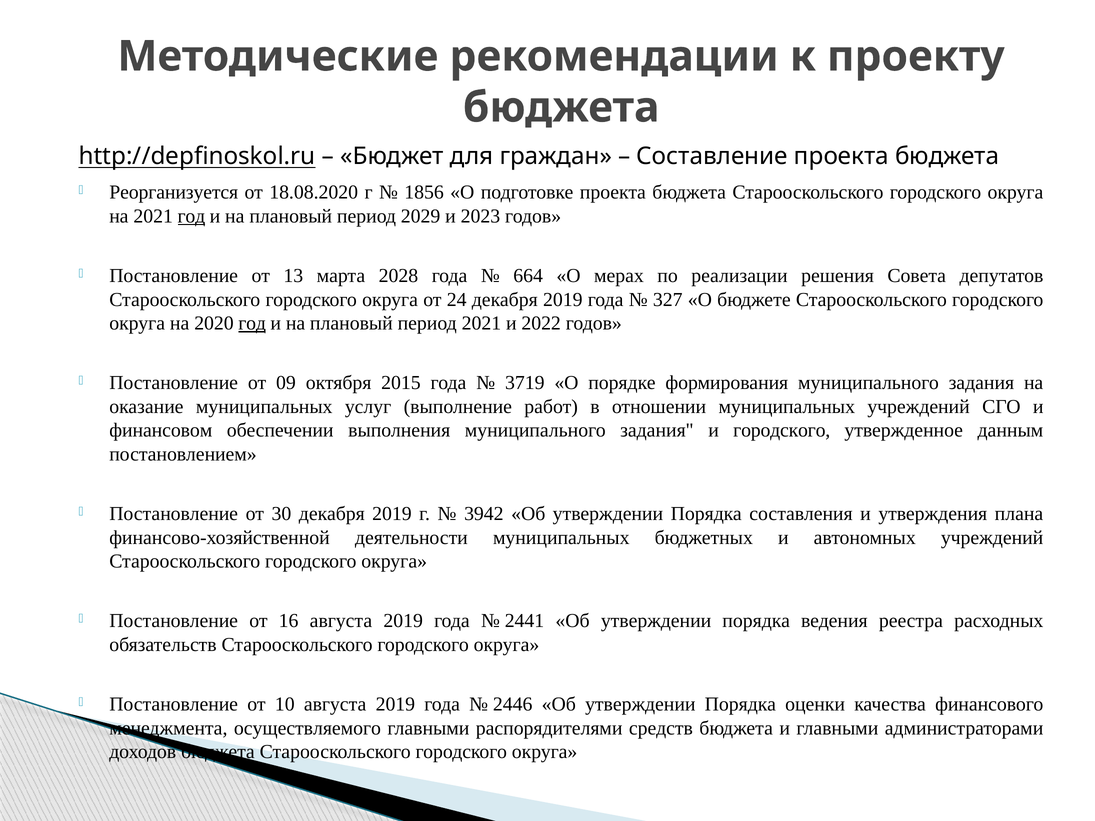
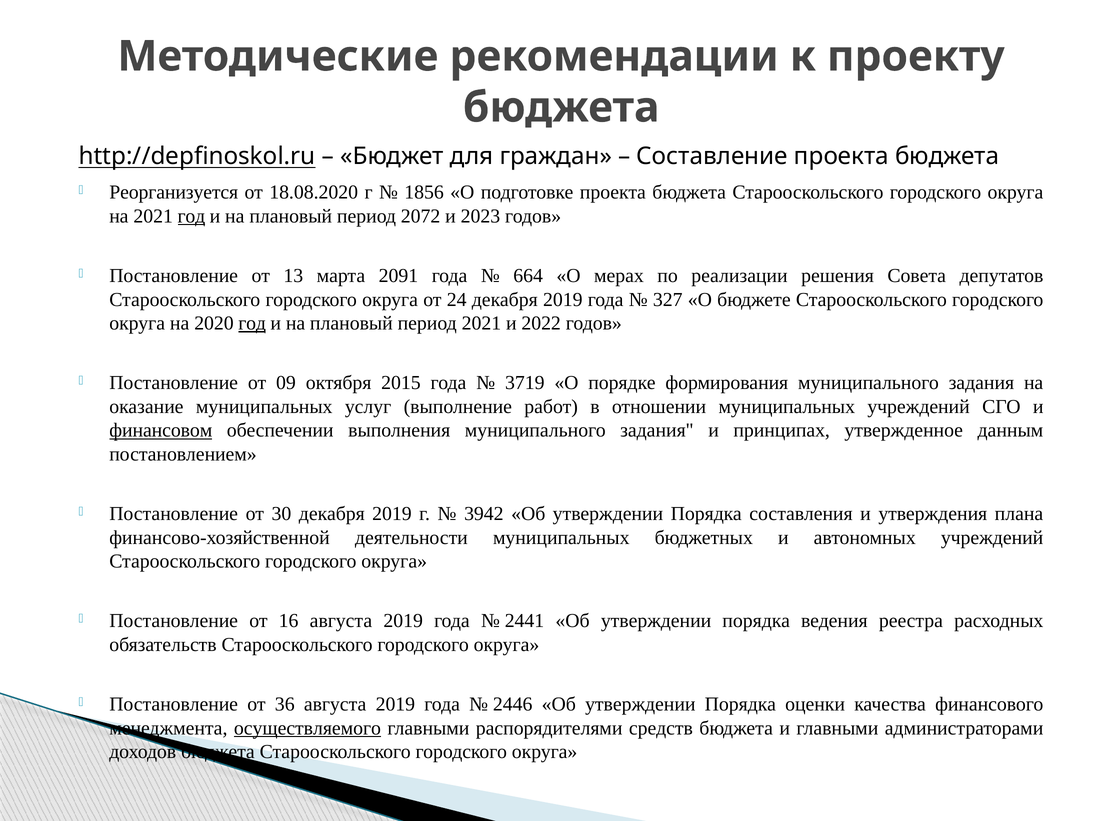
2029: 2029 -> 2072 (421, 216)
2028: 2028 -> 2091 (398, 276)
финансовом underline: none -> present (161, 431)
и городского: городского -> принципах (782, 431)
10: 10 -> 36 (285, 705)
осуществляемого underline: none -> present (307, 728)
